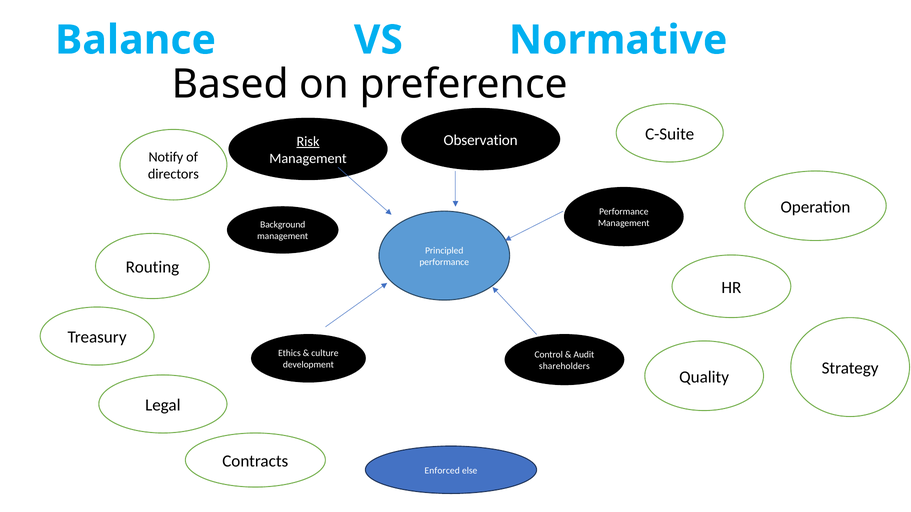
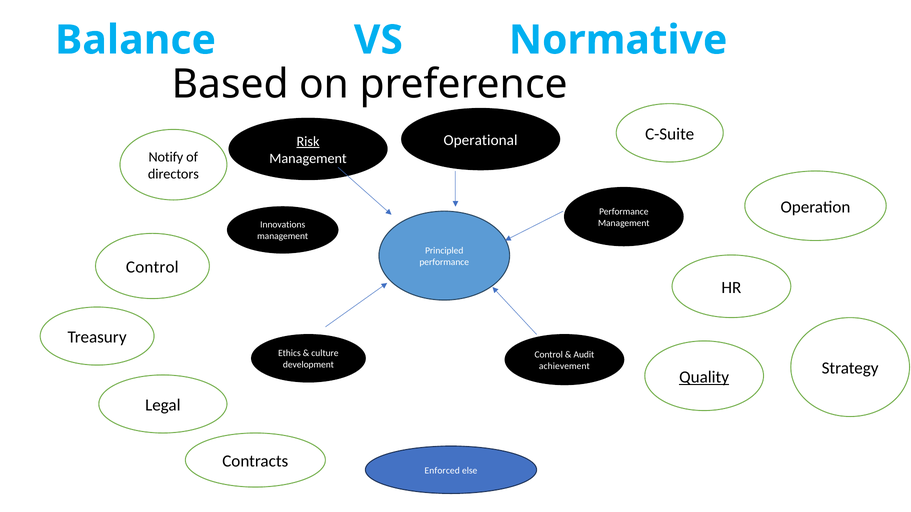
Observation: Observation -> Operational (481, 140)
Background: Background -> Innovations (283, 225)
Routing: Routing -> Control (152, 267)
shareholders: shareholders -> achievement (564, 366)
Quality underline: none -> present (704, 377)
